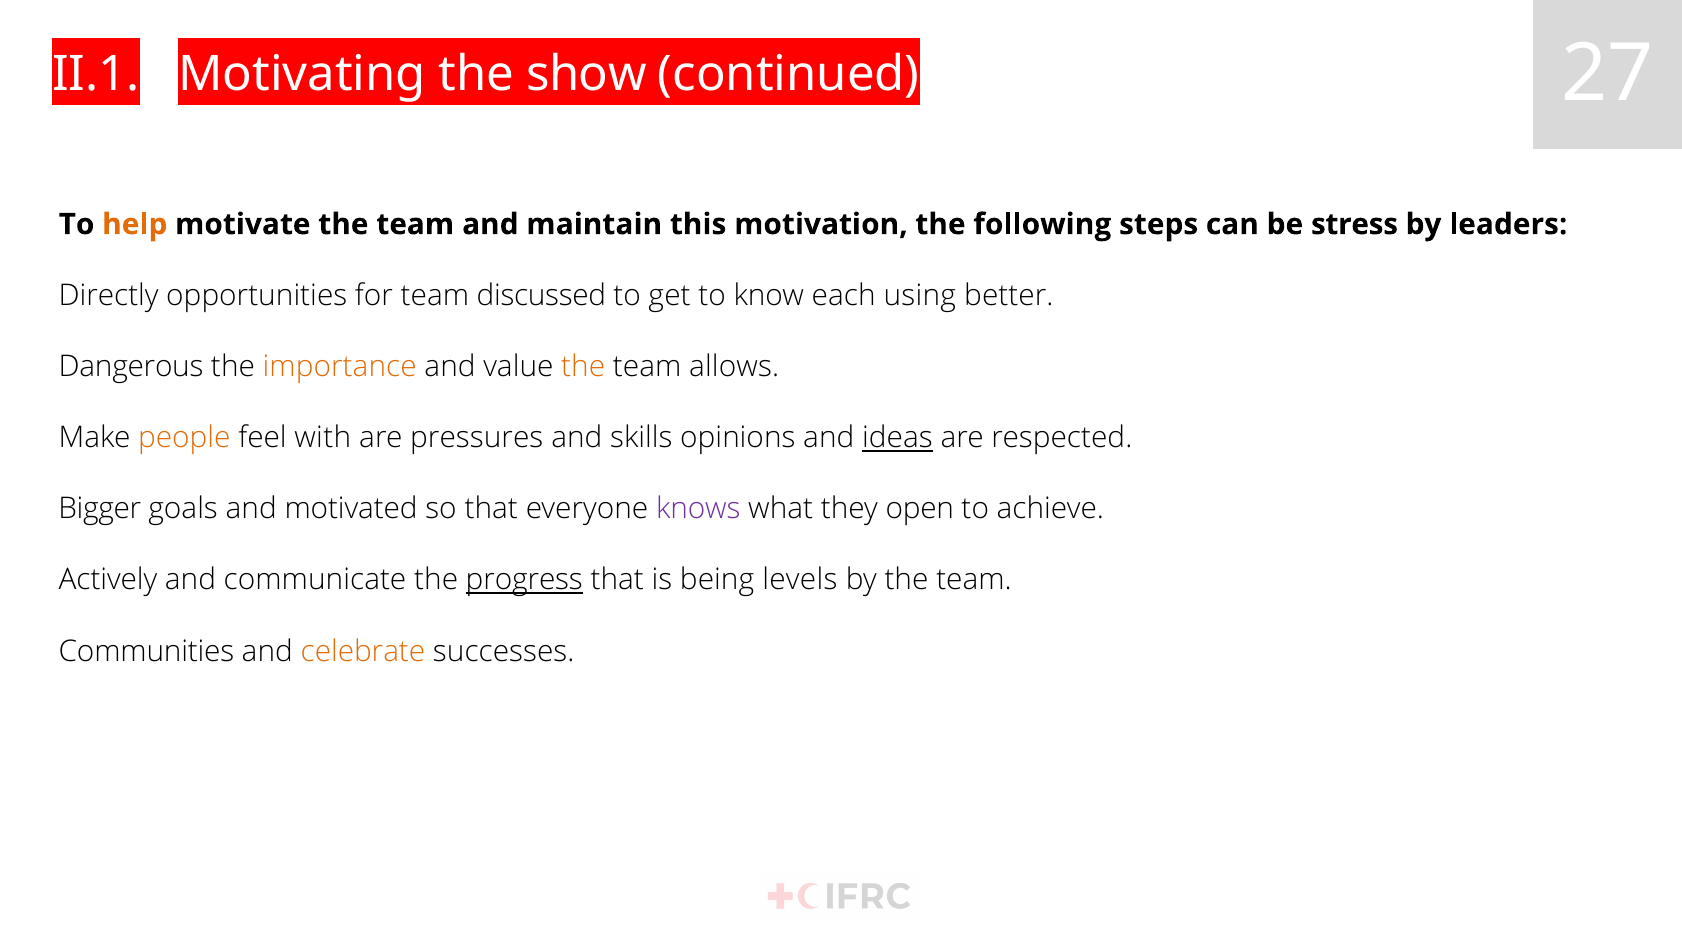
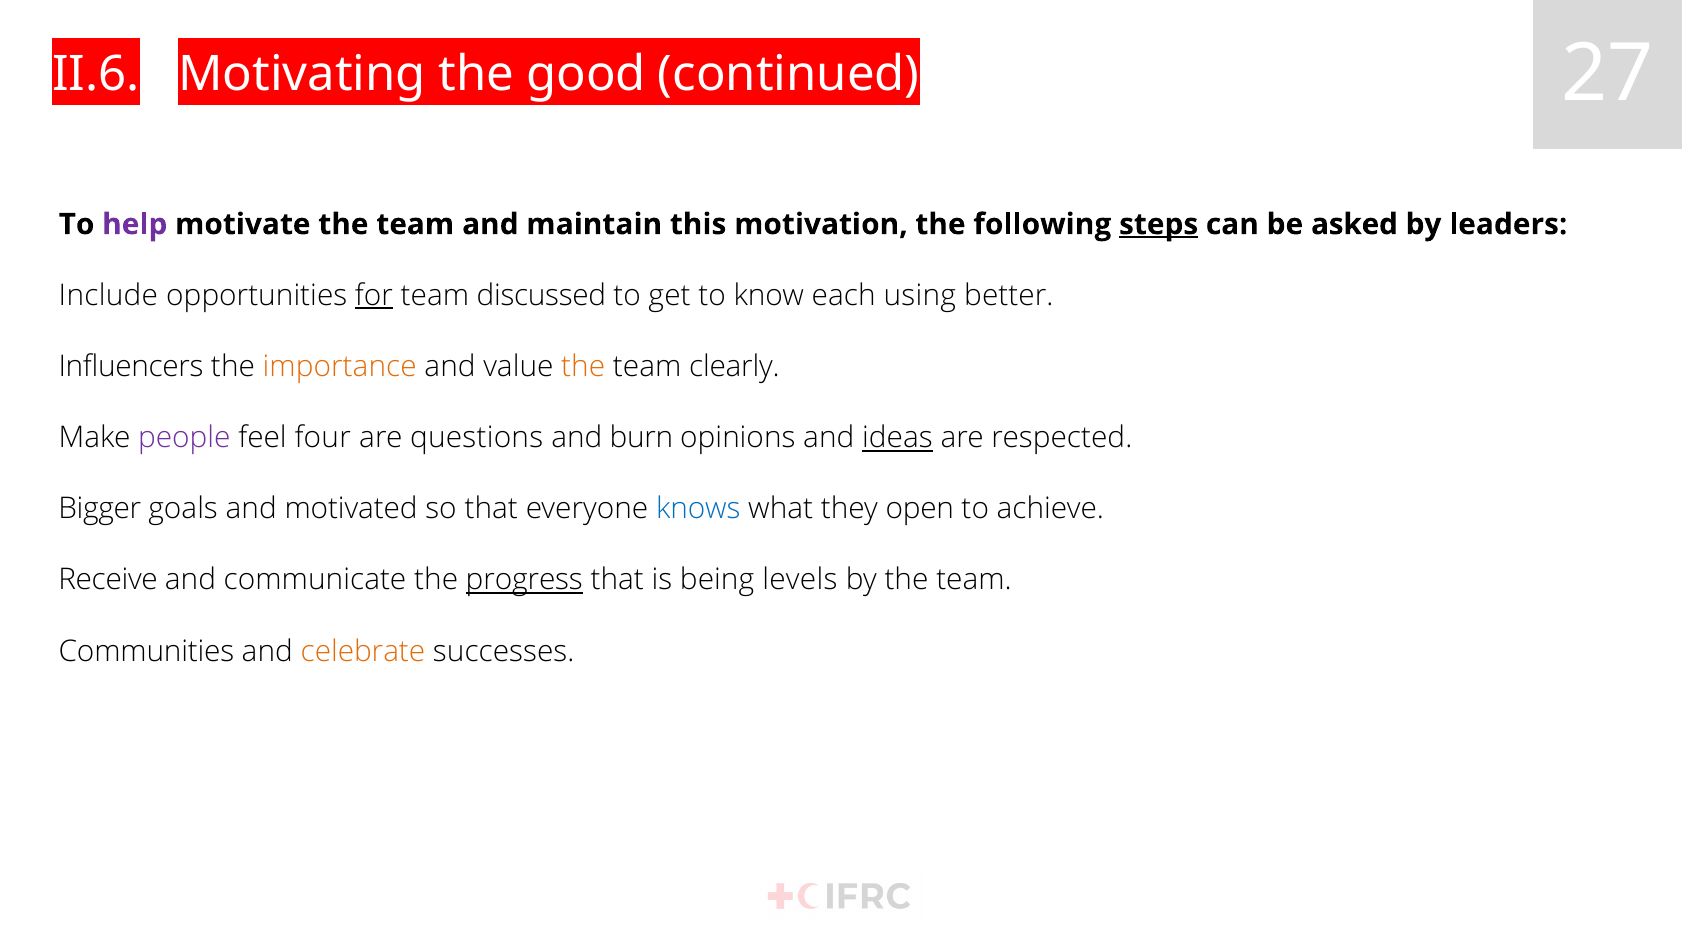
II.1: II.1 -> II.6 (96, 74)
show: show -> good (586, 74)
help colour: orange -> purple (135, 224)
steps underline: none -> present (1159, 224)
stress: stress -> asked (1354, 224)
Directly: Directly -> Include (108, 296)
for underline: none -> present (374, 296)
Dangerous: Dangerous -> Influencers (131, 367)
allows: allows -> clearly (734, 367)
people colour: orange -> purple (184, 438)
with: with -> four (323, 438)
pressures: pressures -> questions (477, 438)
skills: skills -> burn (641, 438)
knows colour: purple -> blue (698, 509)
Actively: Actively -> Receive (108, 580)
